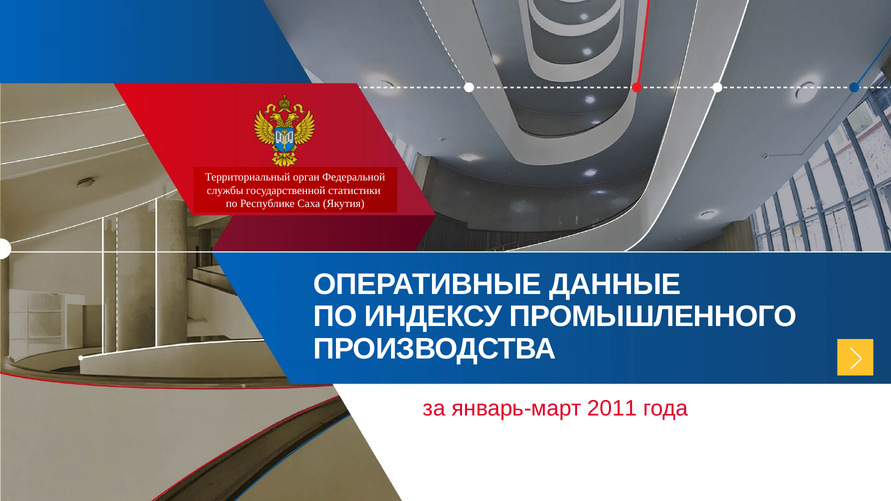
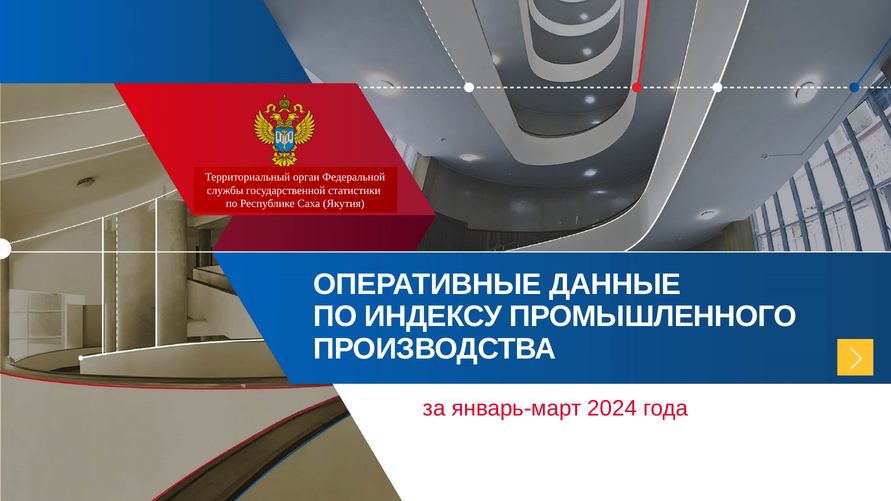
2011: 2011 -> 2024 (612, 409)
